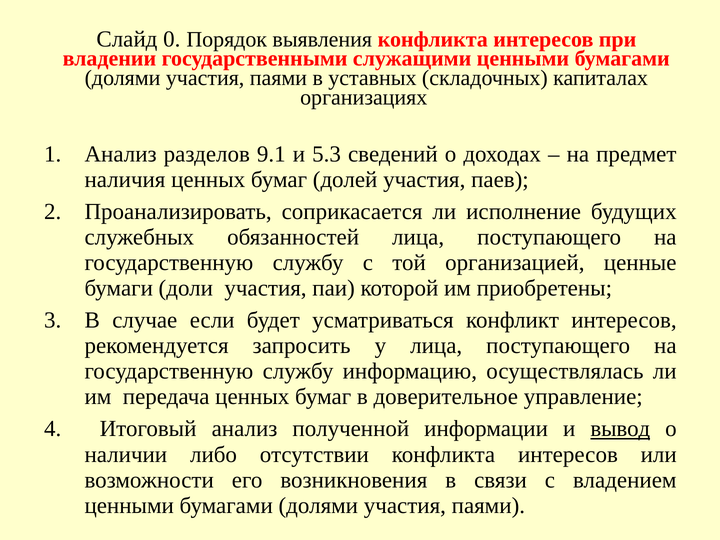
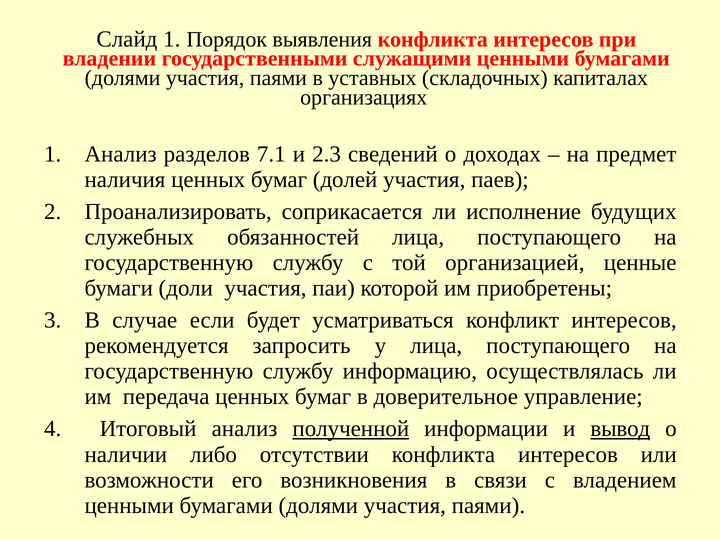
Слайд 0: 0 -> 1 (172, 39)
9.1: 9.1 -> 7.1 (271, 154)
5.3: 5.3 -> 2.3 (327, 154)
полученной underline: none -> present (351, 429)
